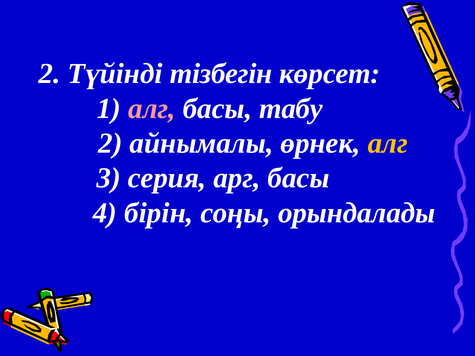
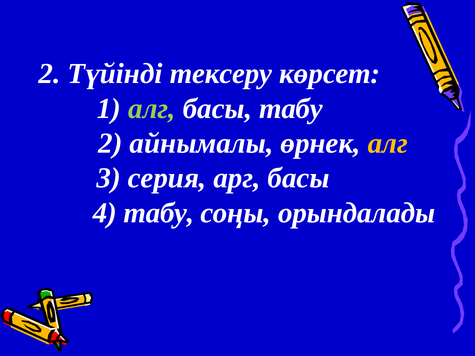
тізбегін: тізбегін -> тексеру (221, 74)
алг colour: pink -> light green (152, 109)
4 бірін: бірін -> табу (159, 213)
